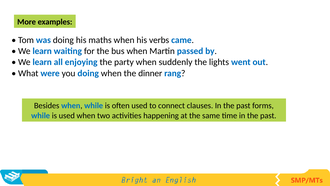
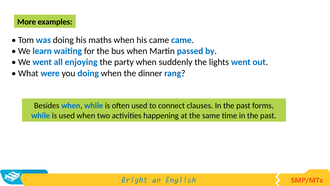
his verbs: verbs -> came (159, 40)
learn: learn -> went (42, 62)
